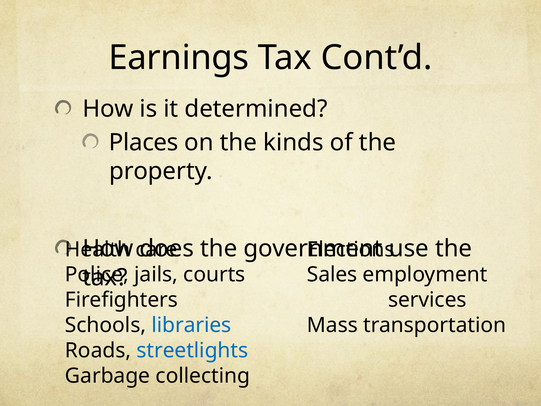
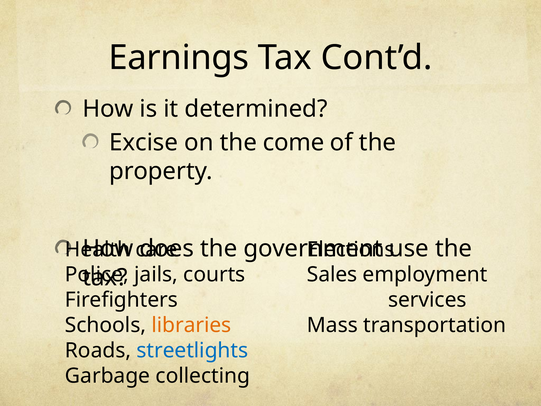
Places: Places -> Excise (144, 142)
kinds: kinds -> come (294, 142)
libraries colour: blue -> orange (191, 325)
